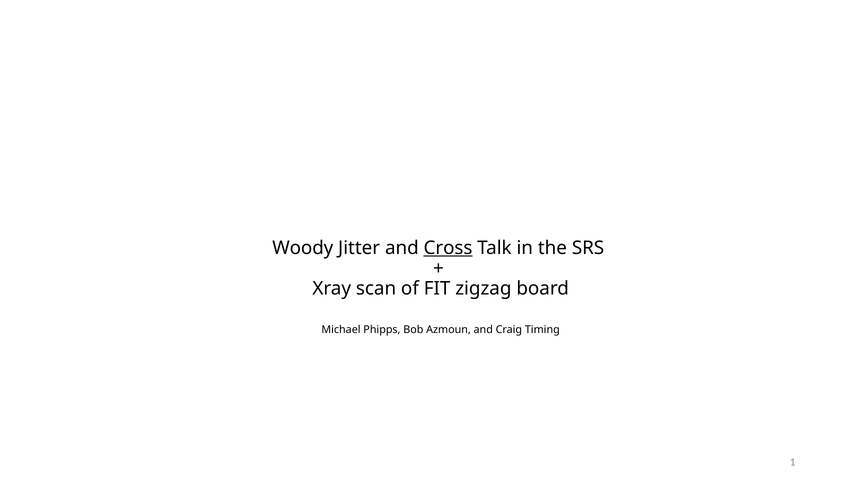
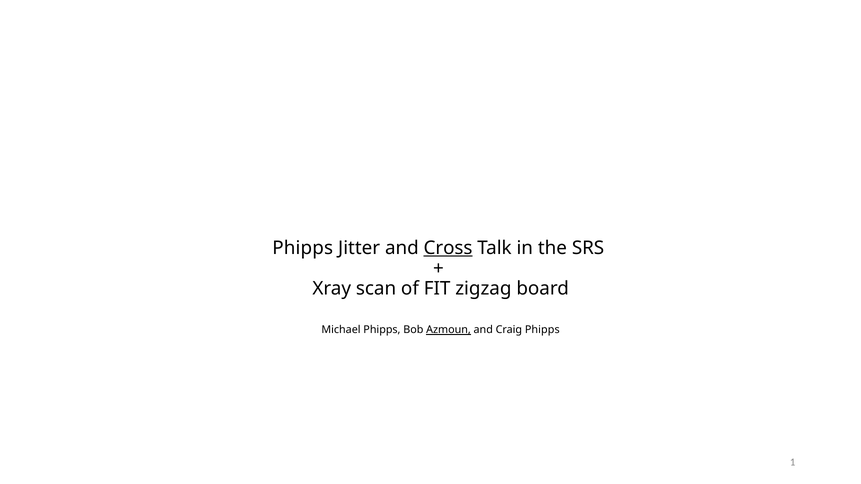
Woody: Woody -> Phipps (303, 248)
Azmoun underline: none -> present (449, 330)
Craig Timing: Timing -> Phipps (542, 330)
